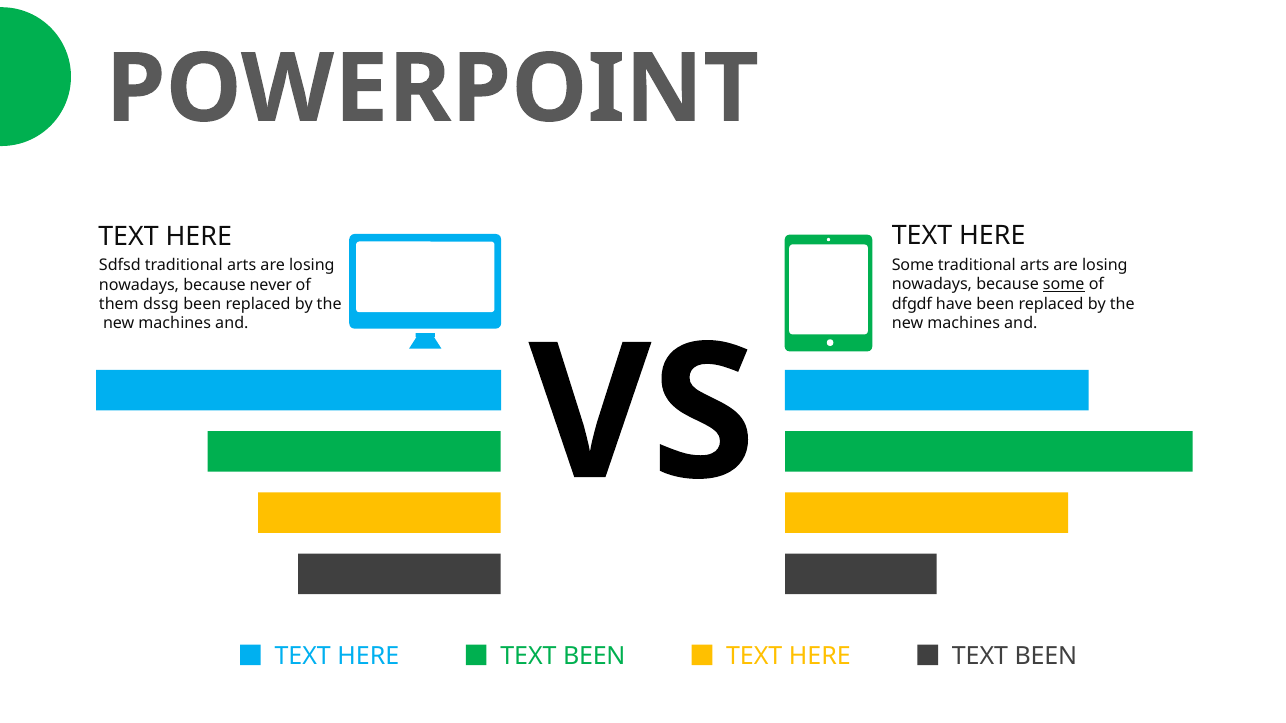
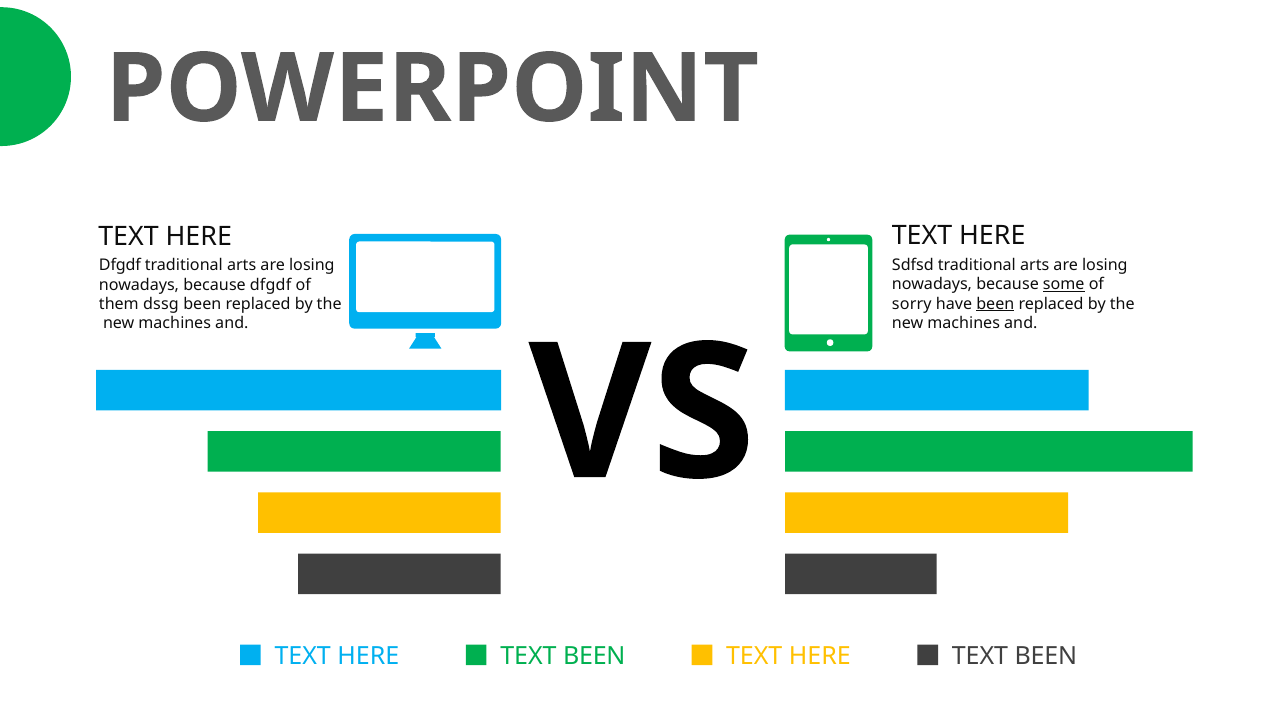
Some: Some -> Sdfsd (913, 265)
Sdfsd: Sdfsd -> Dfgdf (120, 266)
because never: never -> dfgdf (271, 285)
dfgdf: dfgdf -> sorry (912, 304)
been underline: none -> present (995, 304)
